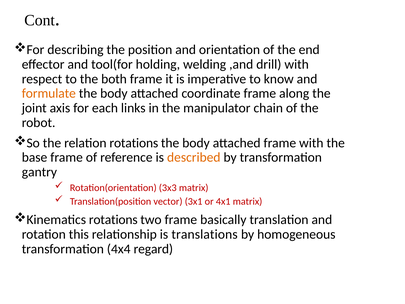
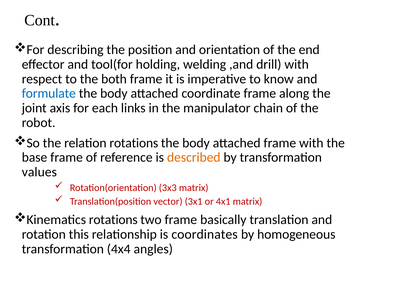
formulate colour: orange -> blue (49, 93)
gantry: gantry -> values (39, 172)
translations: translations -> coordinates (205, 234)
regard: regard -> angles (153, 249)
